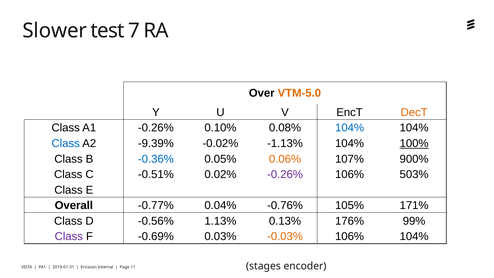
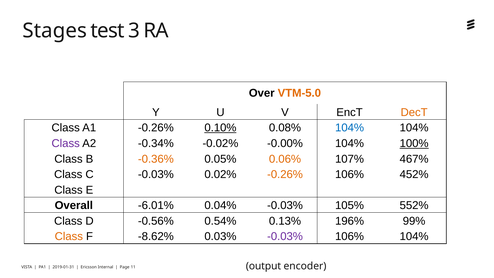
Slower: Slower -> Stages (55, 31)
7: 7 -> 3 (134, 31)
0.10% underline: none -> present (220, 128)
Class colour: blue -> purple (66, 143)
-9.39%: -9.39% -> -0.34% (156, 143)
-1.13%: -1.13% -> -0.00% (285, 143)
-0.36% colour: blue -> orange (156, 159)
900%: 900% -> 467% (414, 159)
C -0.51%: -0.51% -> -0.03% (156, 174)
-0.26% colour: purple -> orange (285, 174)
503%: 503% -> 452% (414, 174)
-0.77%: -0.77% -> -6.01% (156, 205)
0.04% -0.76%: -0.76% -> -0.03% (285, 205)
171%: 171% -> 552% (414, 205)
1.13%: 1.13% -> 0.54% (220, 221)
176%: 176% -> 196% (350, 221)
Class colour: purple -> orange (69, 236)
-0.69%: -0.69% -> -8.62% (156, 236)
-0.03% colour: orange -> purple (285, 236)
stages: stages -> output (263, 266)
